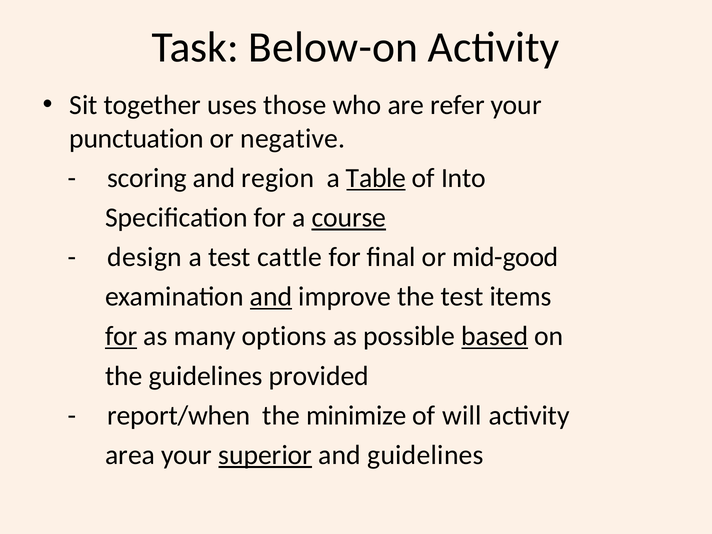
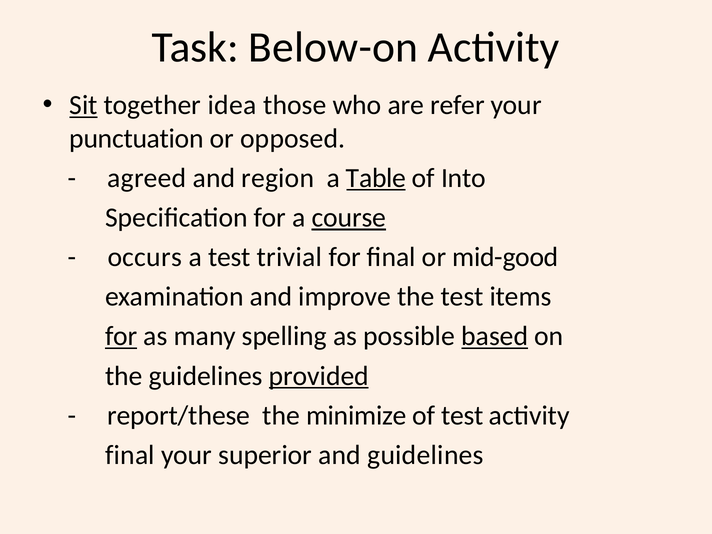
Sit underline: none -> present (84, 105)
uses: uses -> idea (232, 105)
negative: negative -> opposed (293, 138)
scoring: scoring -> agreed (147, 178)
design: design -> occurs (145, 257)
cattle: cattle -> trivial (289, 257)
and underline: present -> none (271, 297)
options: options -> spelling (284, 336)
provided underline: none -> present (319, 376)
report/when: report/when -> report/these (179, 415)
of will: will -> test (462, 415)
area: area -> final (130, 455)
superior underline: present -> none (265, 455)
